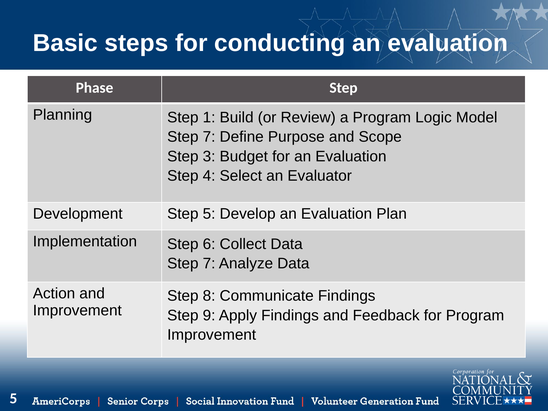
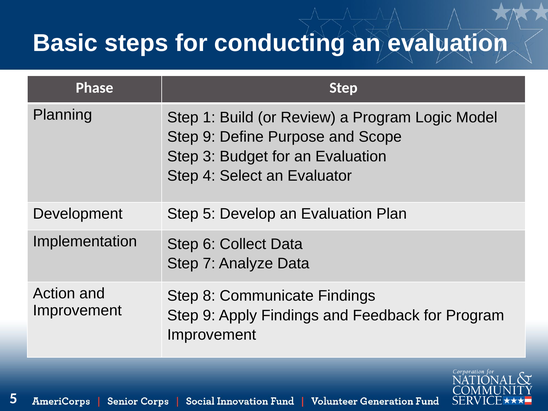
7: 7 -> 9 (209, 137)
